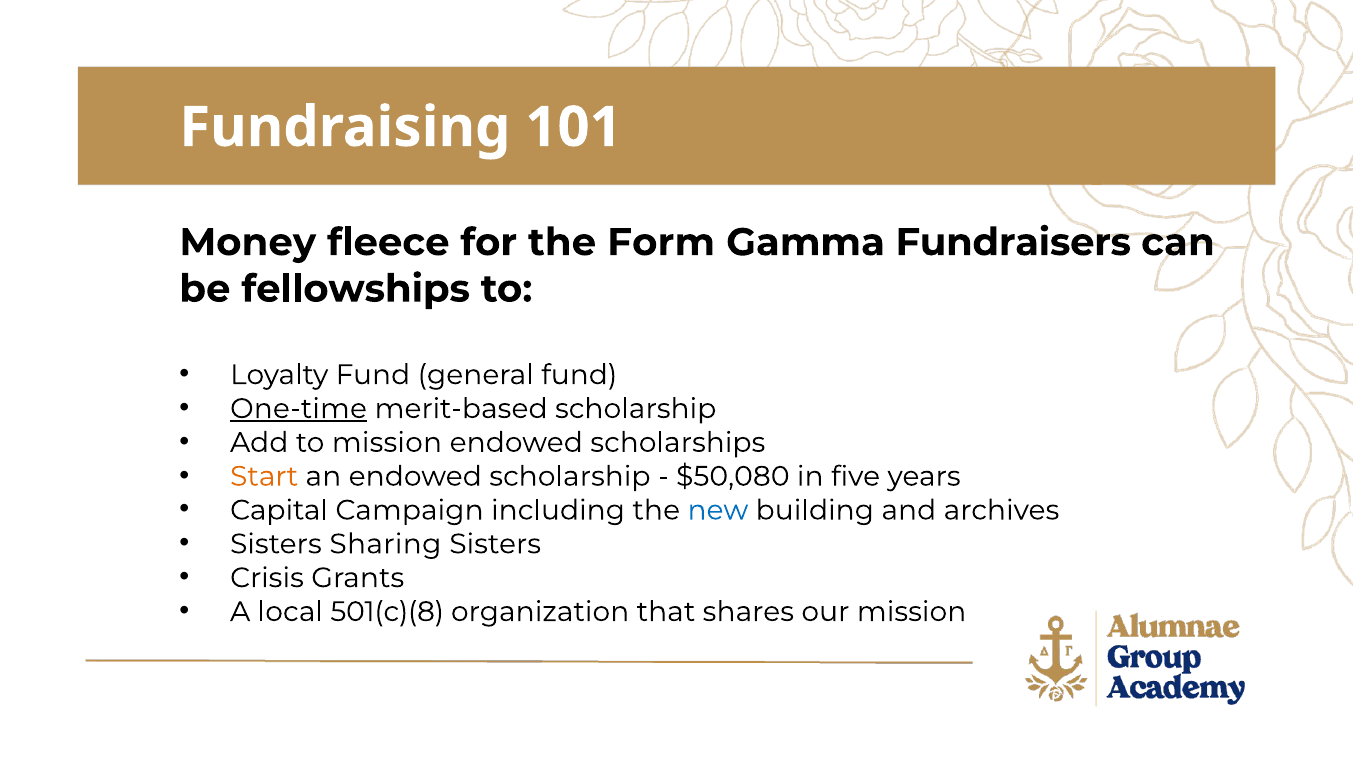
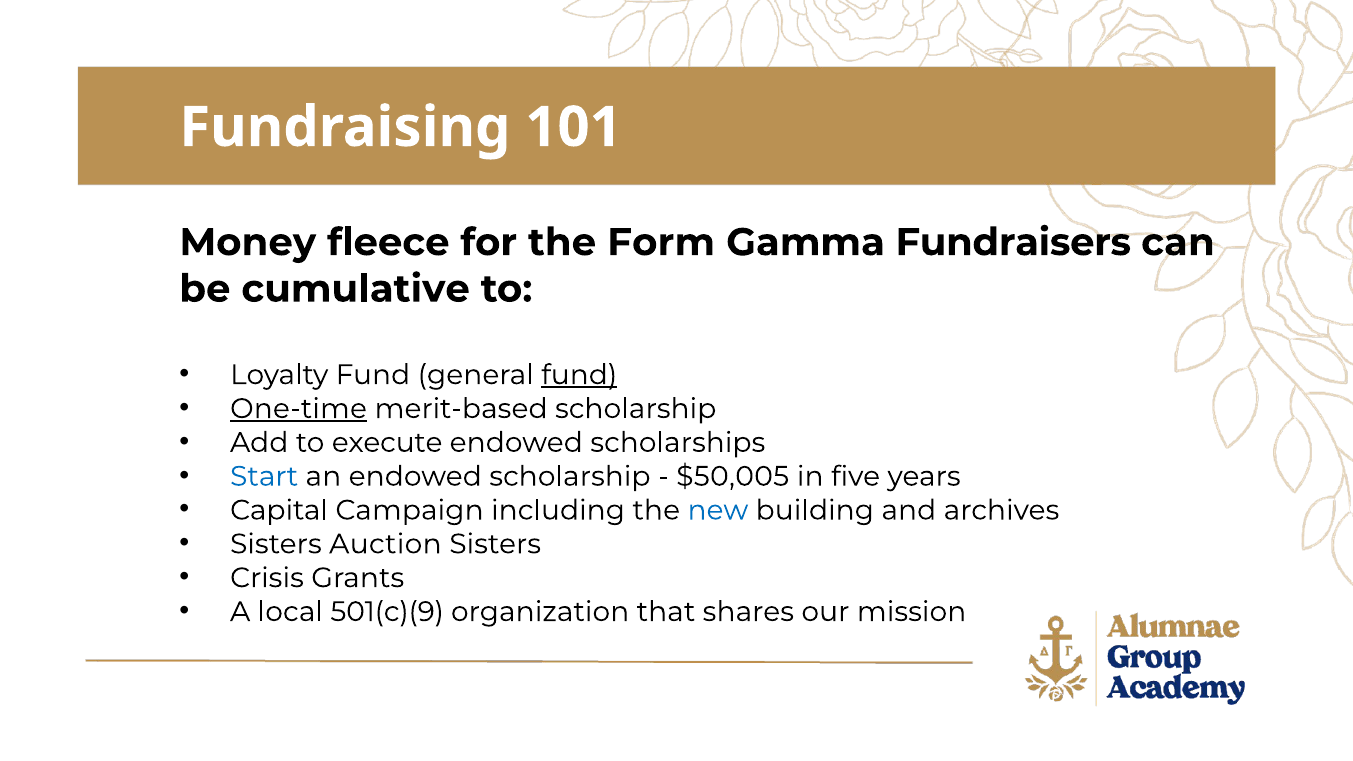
fellowships: fellowships -> cumulative (356, 289)
fund underline: none -> present (579, 375)
to mission: mission -> execute (387, 443)
Start colour: orange -> blue (264, 476)
$50,080: $50,080 -> $50,005 (733, 476)
Sharing: Sharing -> Auction (385, 544)
501(c)(8: 501(c)(8 -> 501(c)(9 (387, 612)
